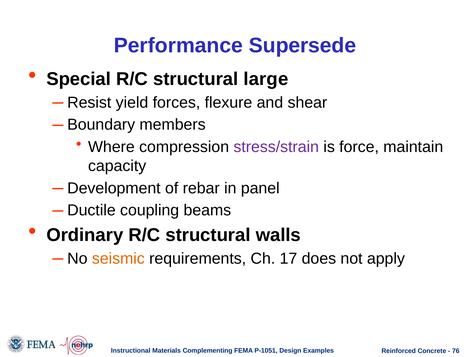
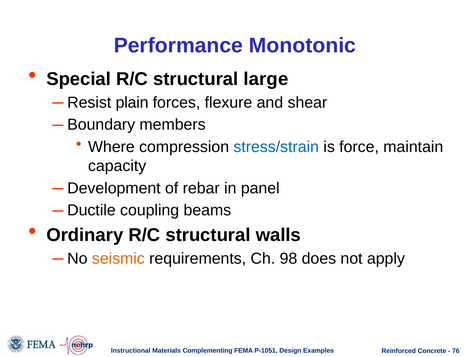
Supersede: Supersede -> Monotonic (302, 46)
yield: yield -> plain (132, 103)
stress/strain colour: purple -> blue (276, 147)
17: 17 -> 98 (288, 259)
